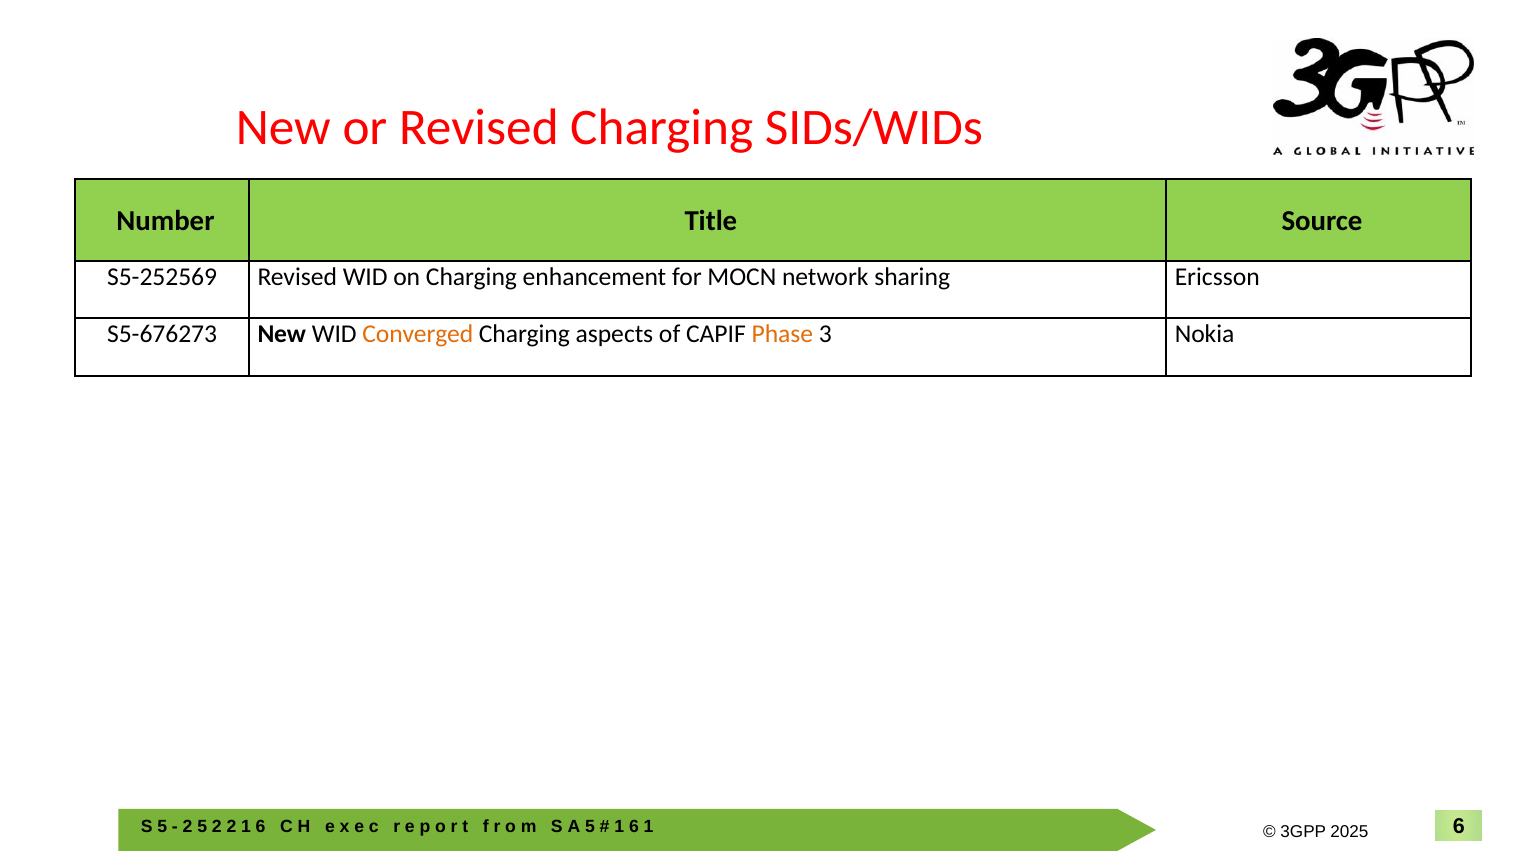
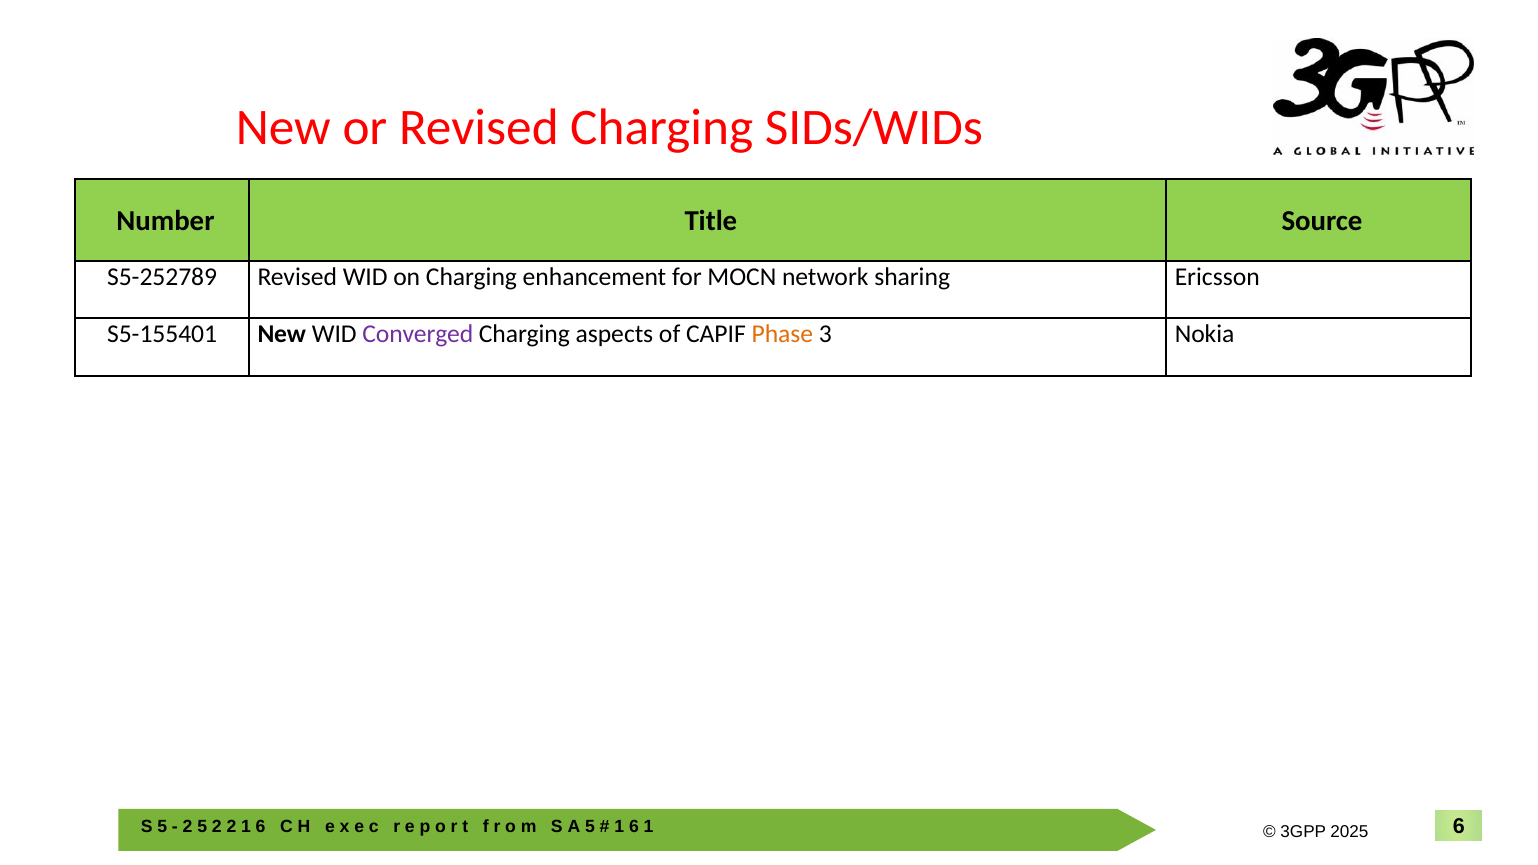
S5-252569: S5-252569 -> S5-252789 (162, 277)
S5-676273: S5-676273 -> S5-155401 (162, 334)
Converged colour: orange -> purple (418, 334)
